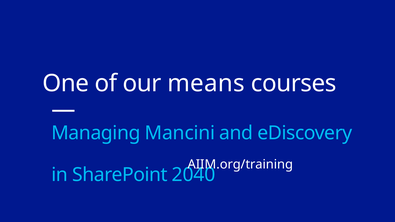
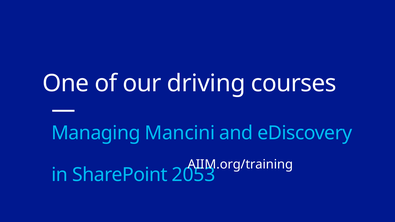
means: means -> driving (206, 83)
2040: 2040 -> 2053 (194, 175)
